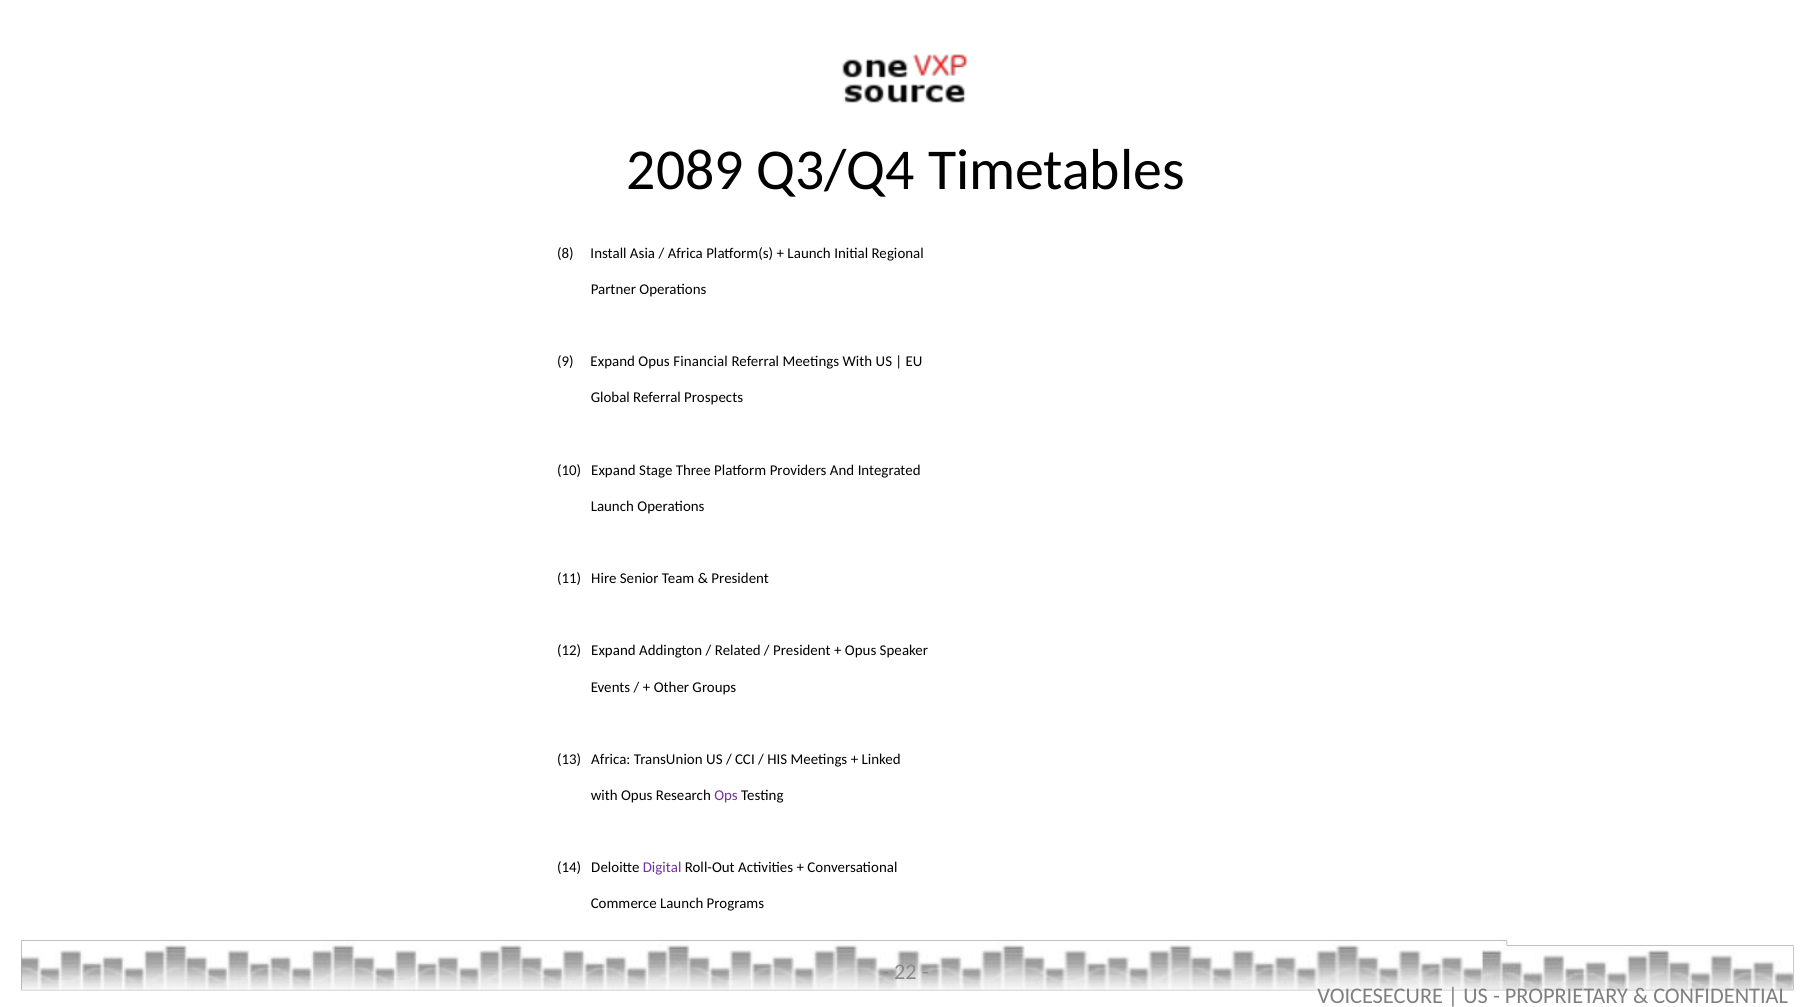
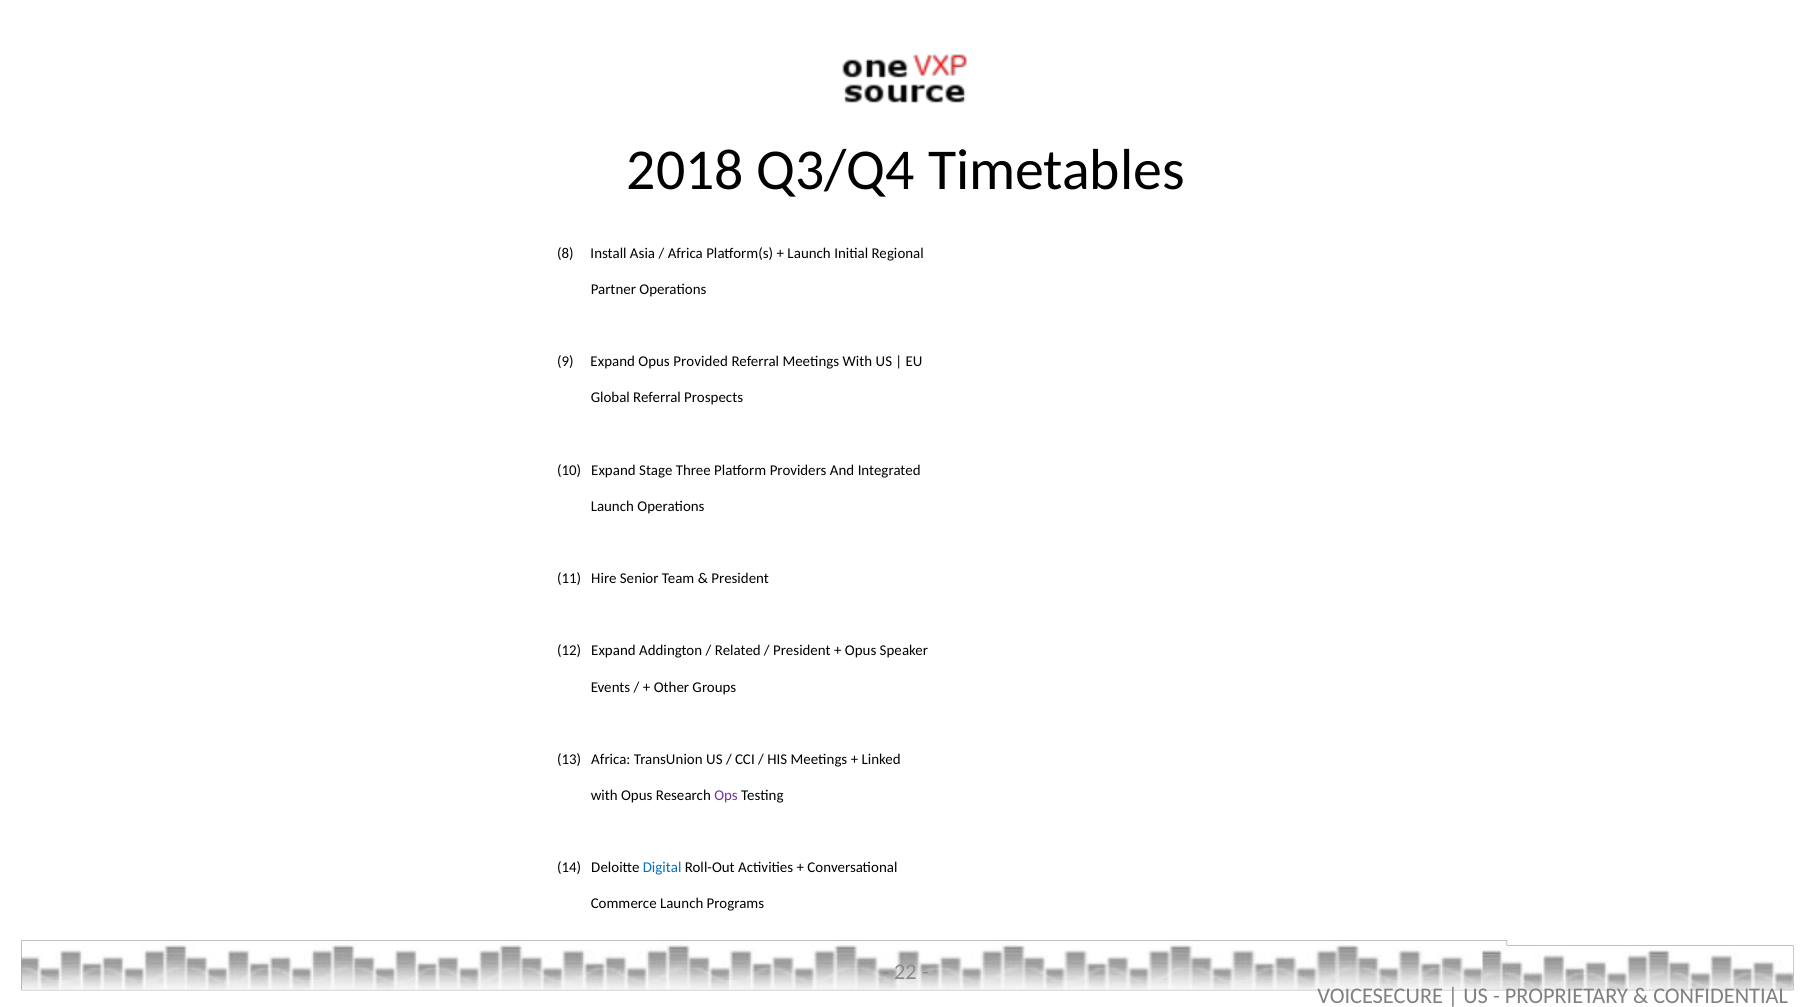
2089: 2089 -> 2018 (685, 171)
Financial: Financial -> Provided (701, 362)
Digital colour: purple -> blue (662, 868)
